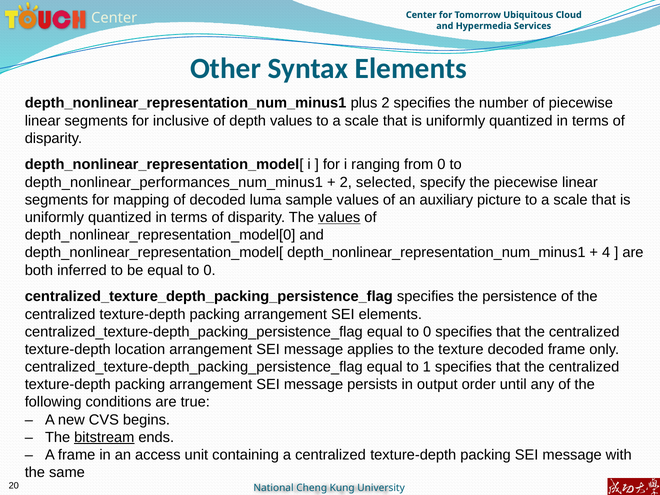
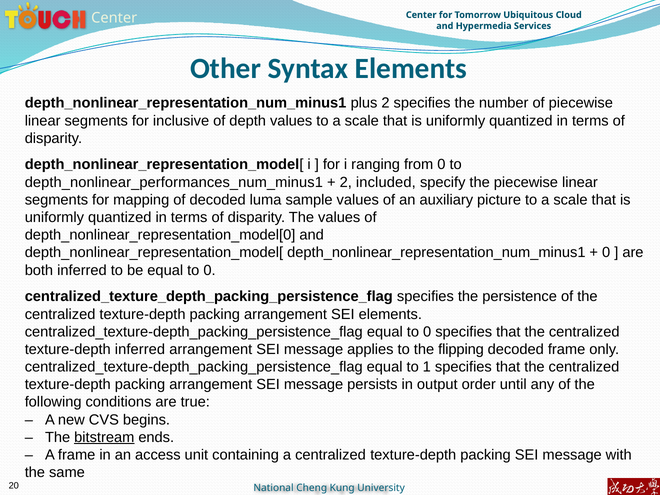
selected: selected -> included (386, 182)
values underline: present -> none (339, 217)
4: 4 -> 0 (606, 253)
texture-depth location: location -> inferred (140, 349)
texture: texture -> flipping (461, 349)
